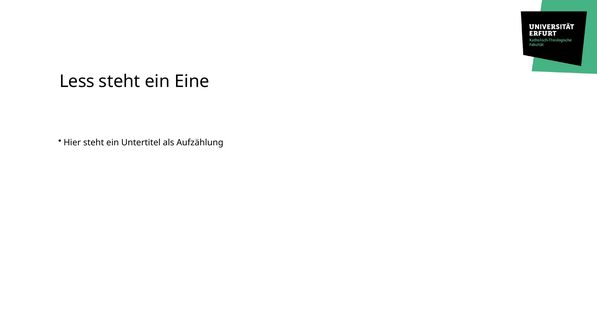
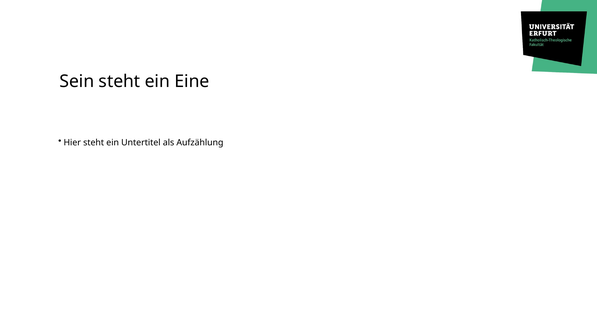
Less: Less -> Sein (77, 81)
